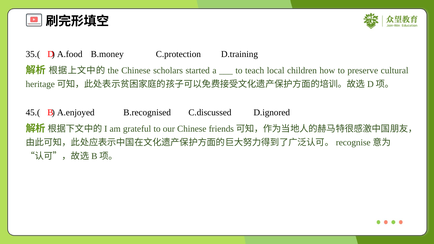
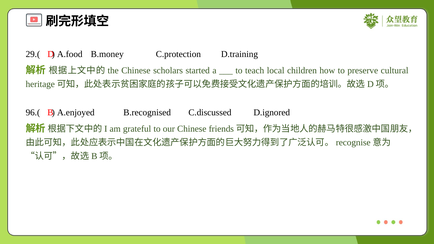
35.(: 35.( -> 29.( (33, 54)
45.(: 45.( -> 96.( (33, 113)
